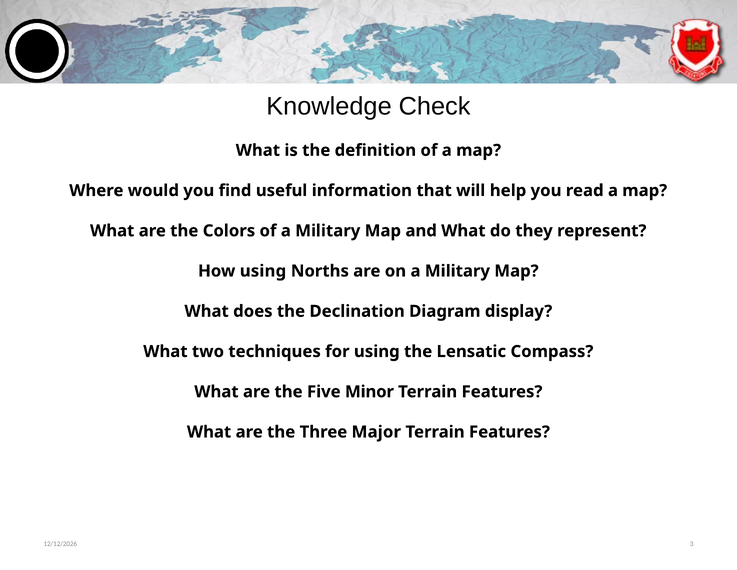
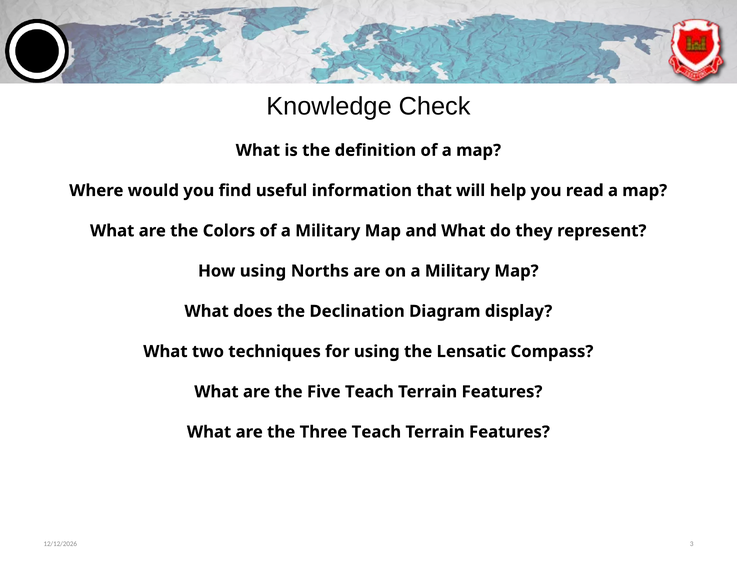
Five Minor: Minor -> Teach (369, 391)
Three Major: Major -> Teach (376, 432)
